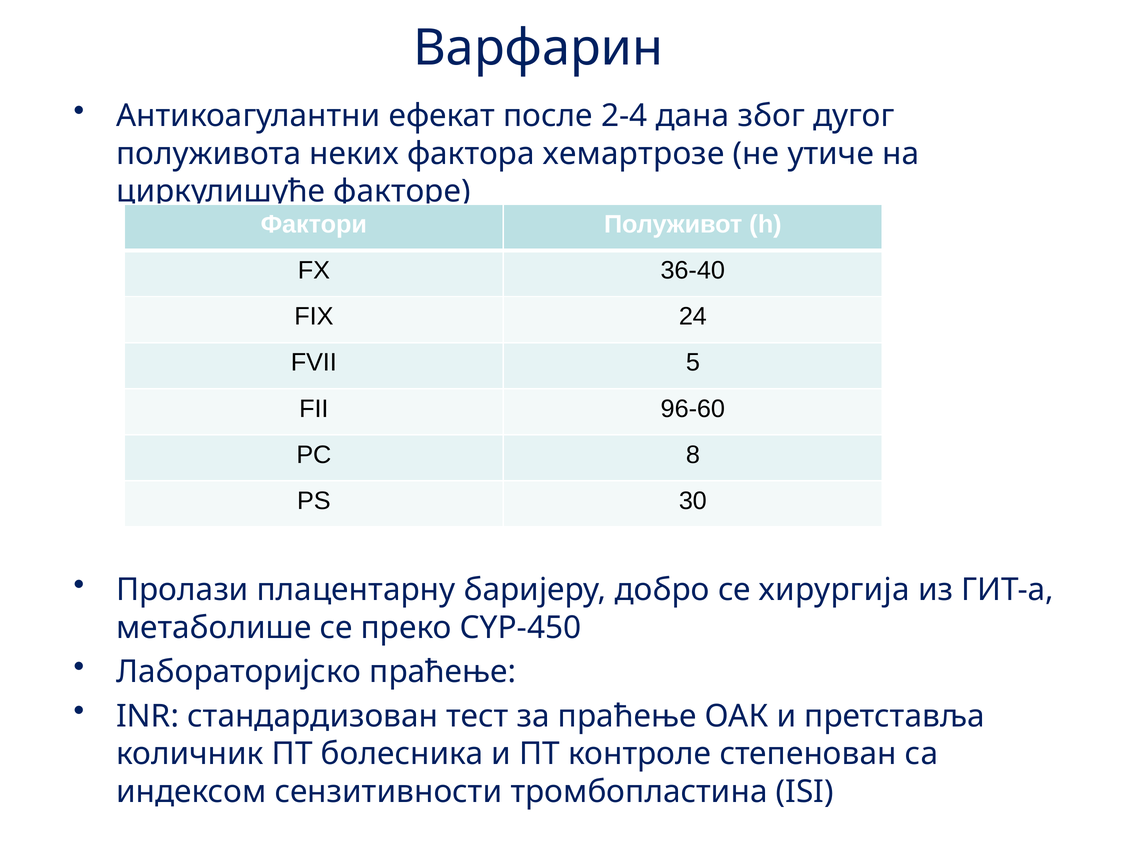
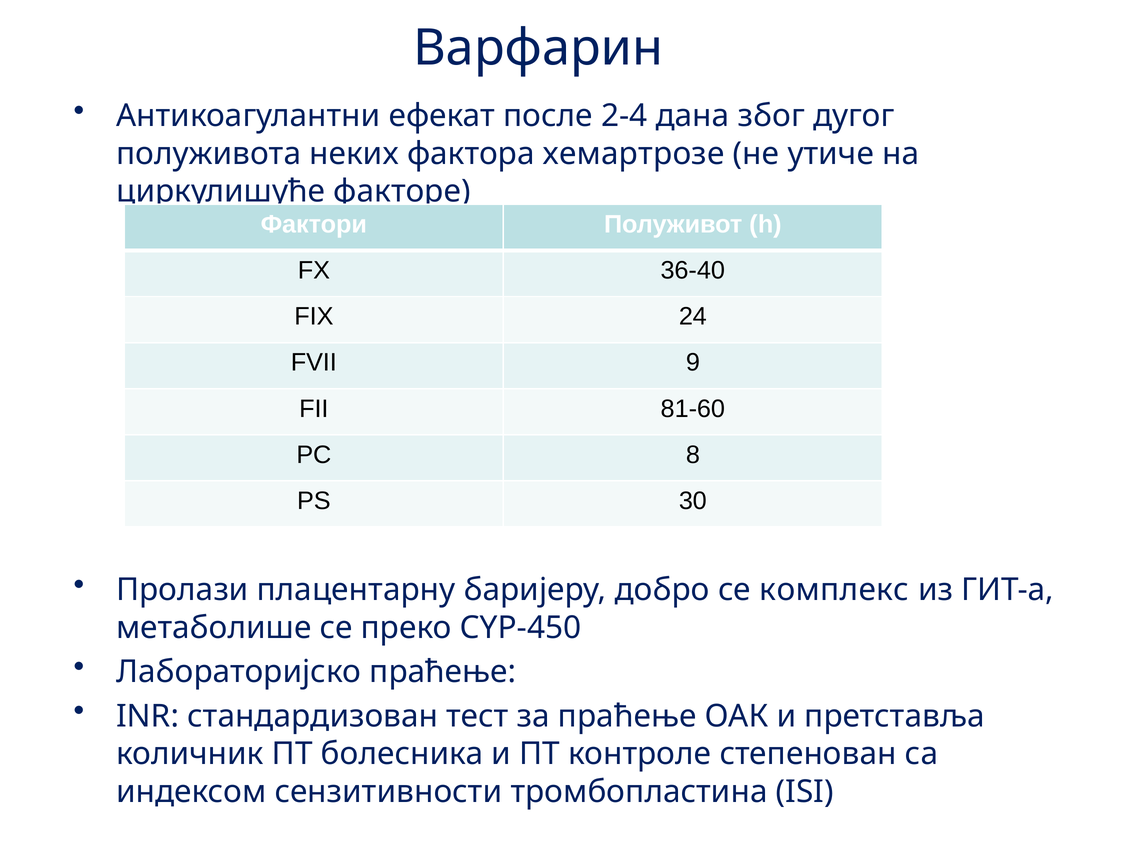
5: 5 -> 9 (693, 363)
96-60: 96-60 -> 81-60 (693, 409)
хирургија: хирургија -> комплекс (834, 590)
